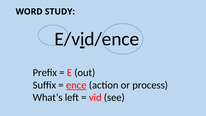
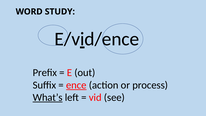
What’s underline: none -> present (48, 97)
